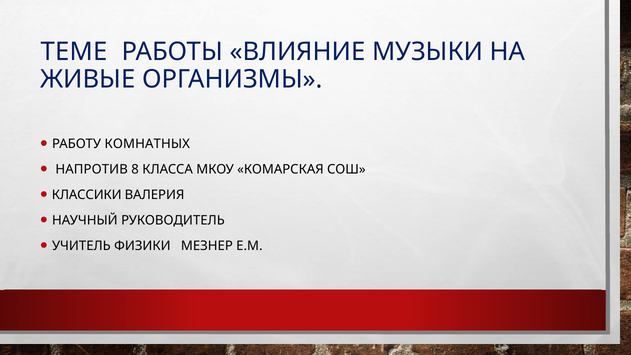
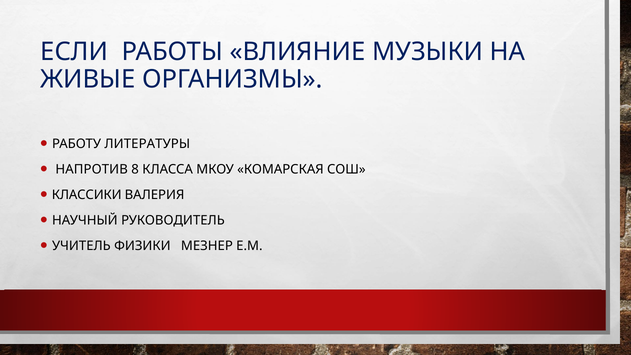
ТЕМЕ: ТЕМЕ -> ЕСЛИ (74, 52)
КОМНАТНЫХ: КОМНАТНЫХ -> ЛИТЕРАТУРЫ (147, 144)
